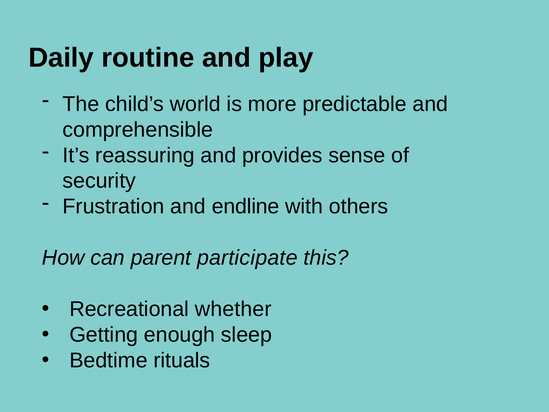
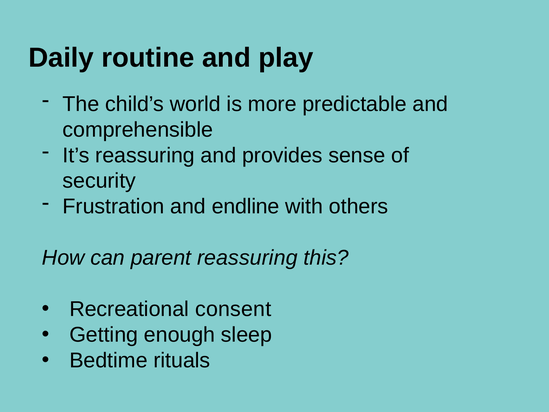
parent participate: participate -> reassuring (247, 258)
whether: whether -> consent (233, 309)
